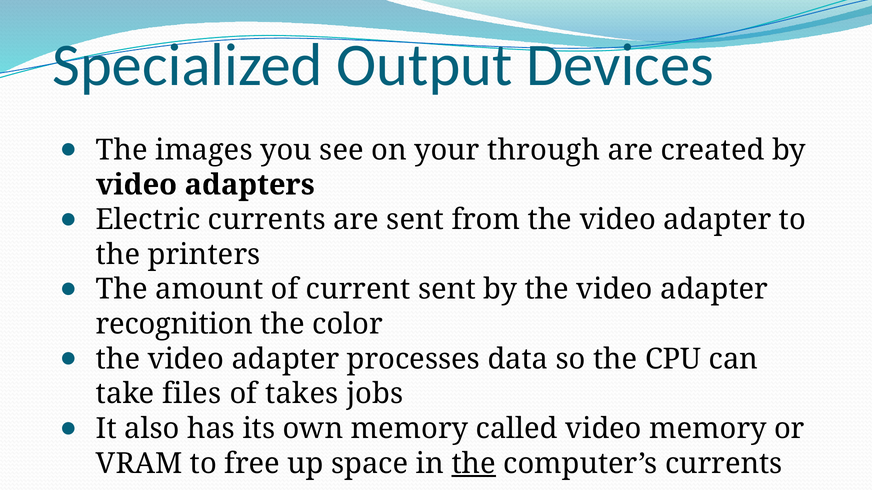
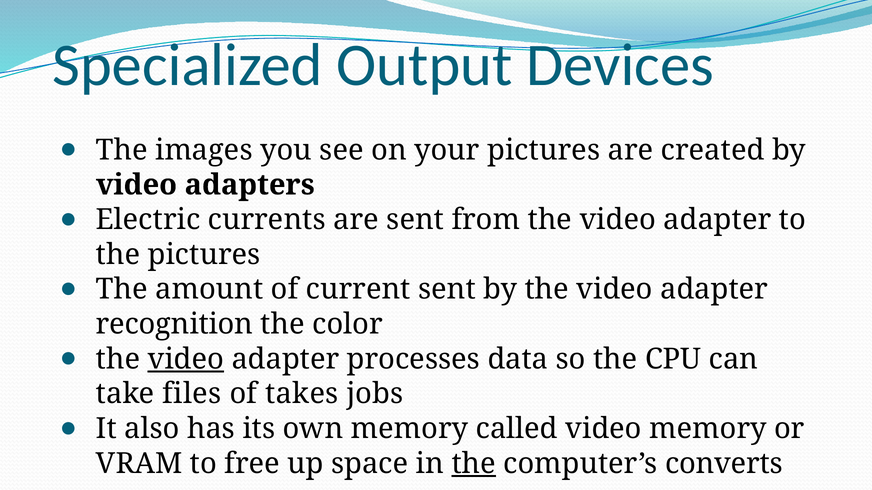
your through: through -> pictures (544, 150)
the printers: printers -> pictures (204, 255)
video underline: none -> present (186, 359)
computer’s currents: currents -> converts (724, 464)
